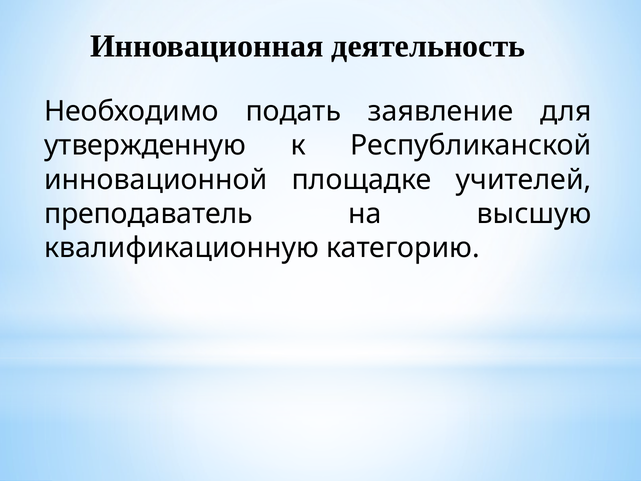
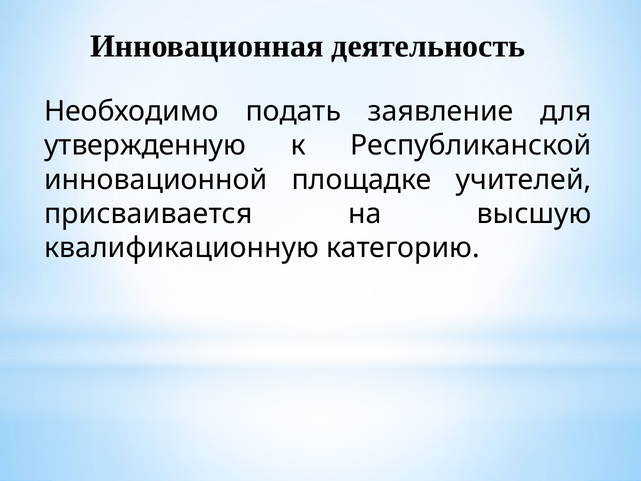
преподаватель: преподаватель -> присваивается (148, 214)
